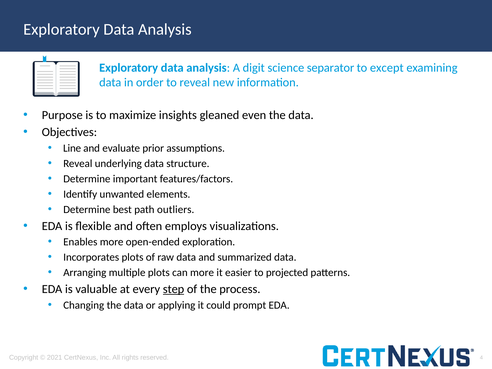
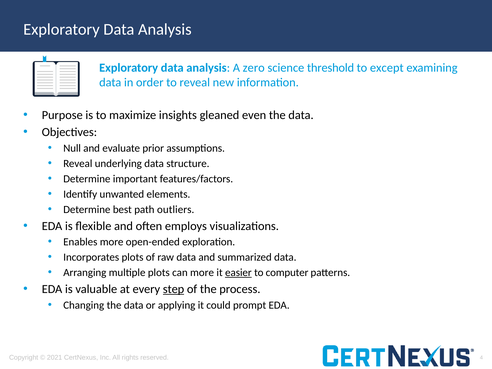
digit: digit -> zero (254, 68)
separator: separator -> threshold (331, 68)
Line: Line -> Null (72, 148)
easier underline: none -> present (238, 273)
projected: projected -> computer (287, 273)
